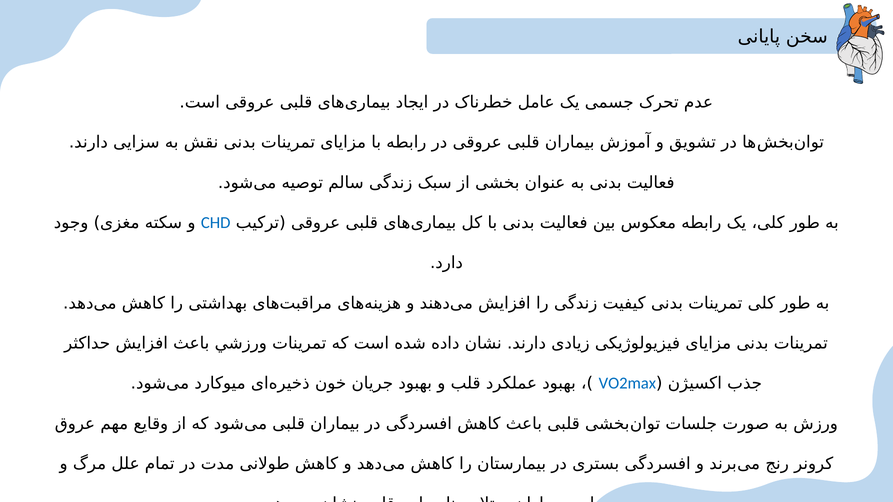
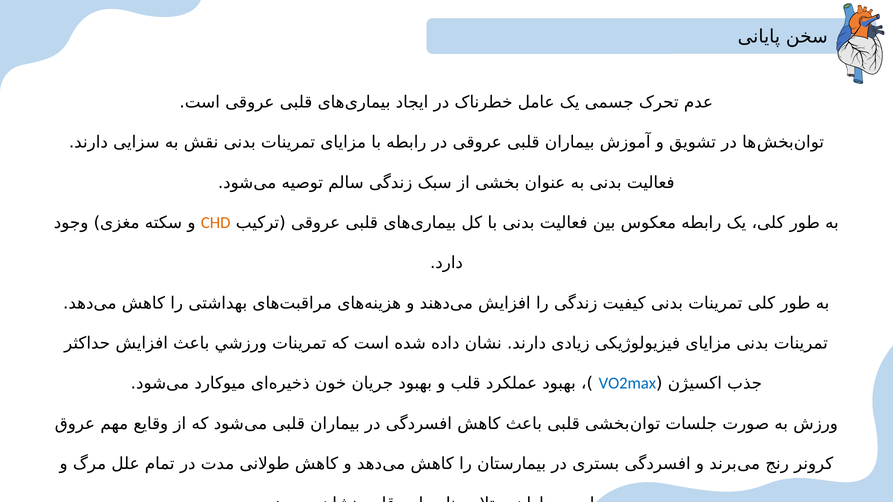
CHD colour: blue -> orange (216, 223)
